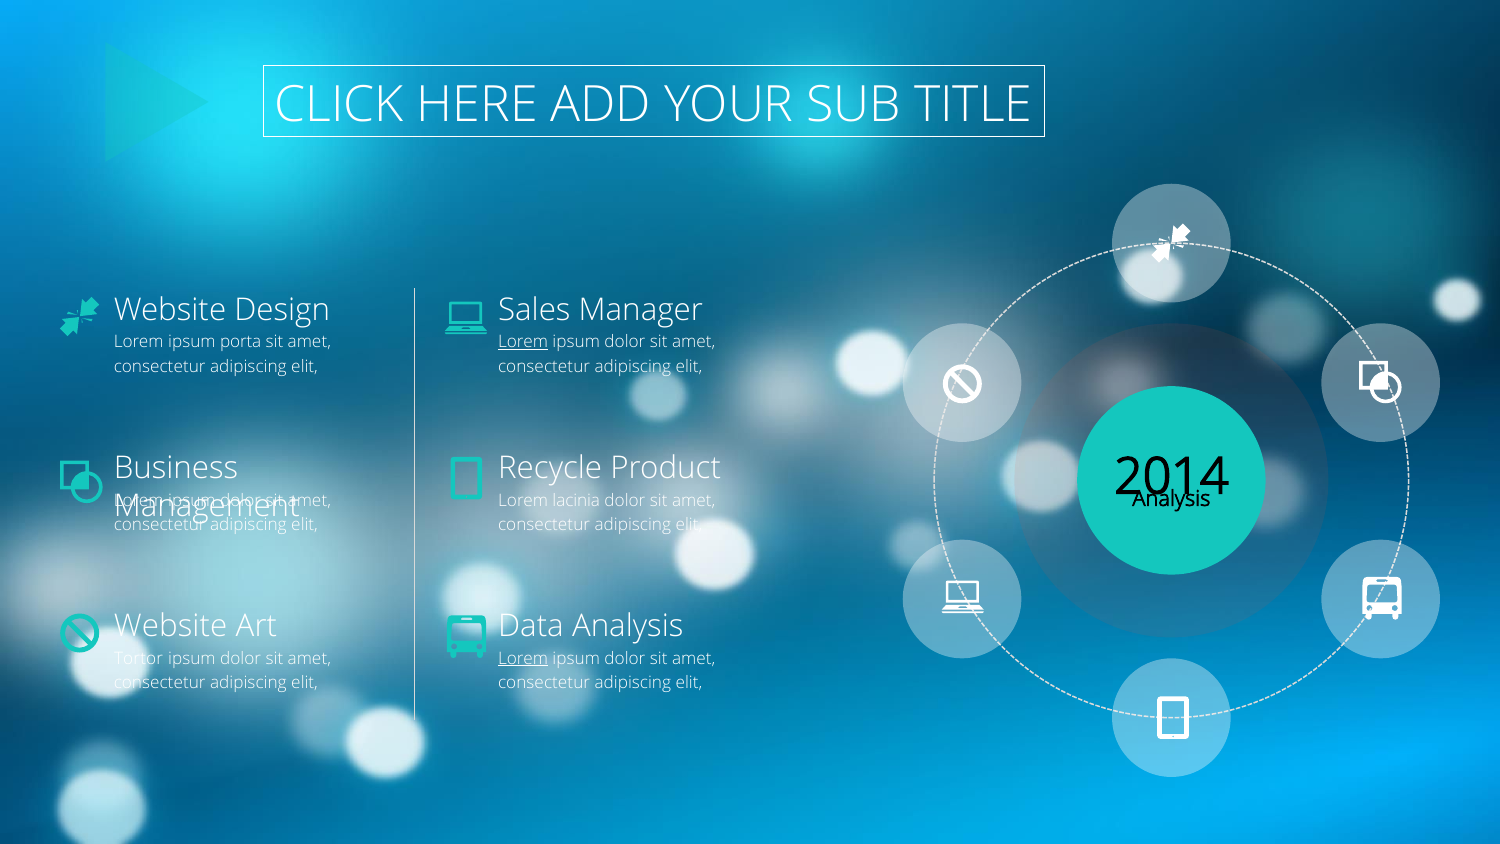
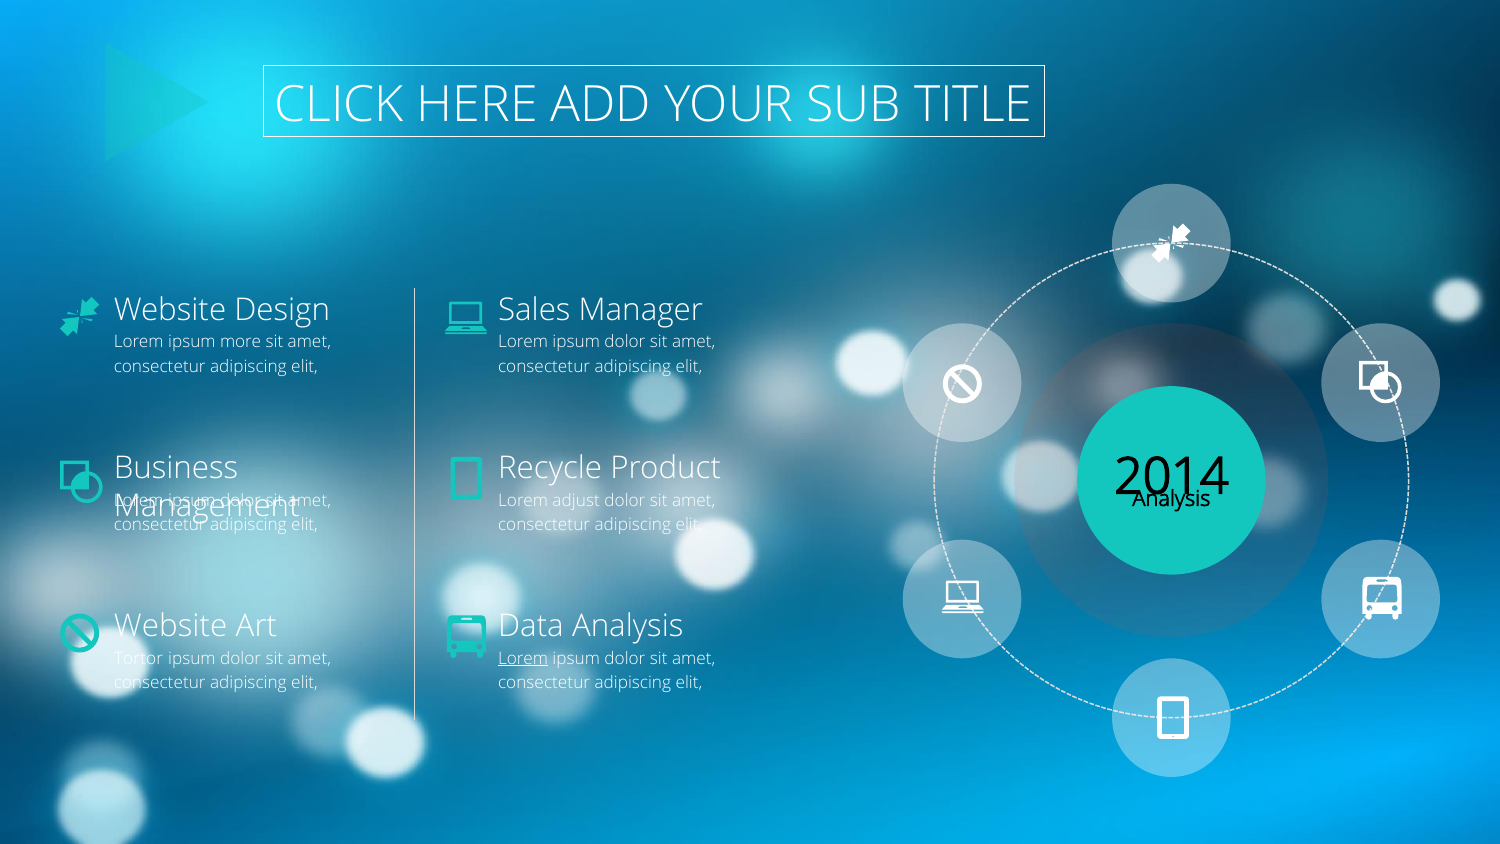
porta: porta -> more (241, 342)
Lorem underline: present -> none (523, 342)
lacinia: lacinia -> adjust (576, 500)
